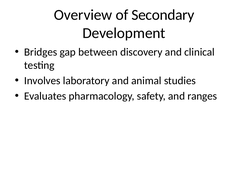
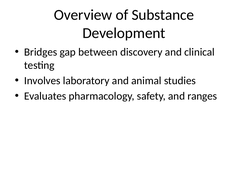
Secondary: Secondary -> Substance (163, 15)
